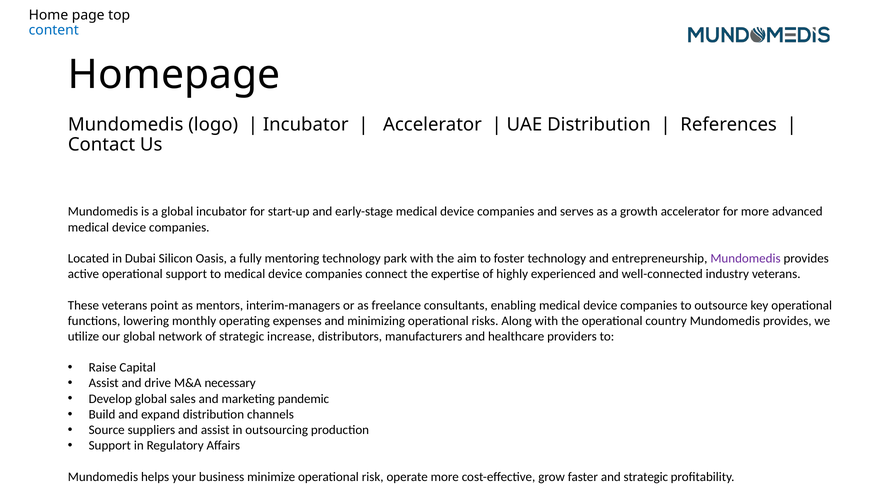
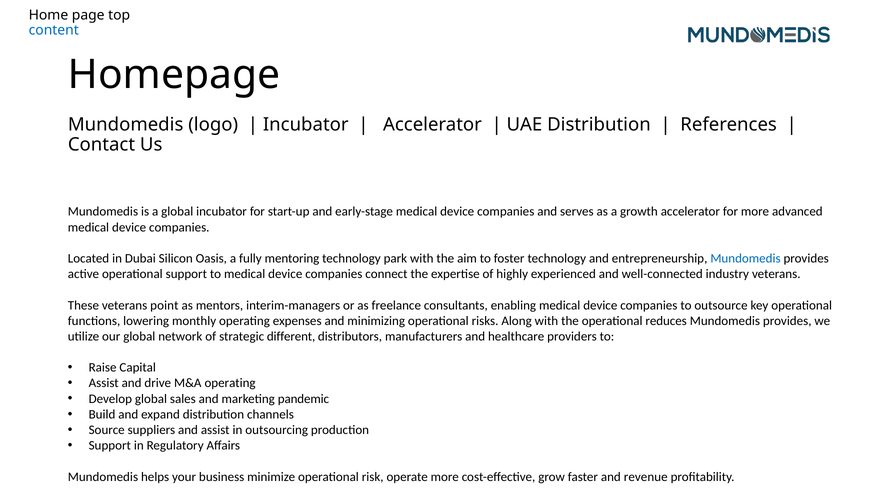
Mundomedis colour: purple -> blue (745, 259)
country: country -> reduces (666, 321)
increase: increase -> different (291, 337)
M&A necessary: necessary -> operating (230, 383)
and strategic: strategic -> revenue (646, 477)
